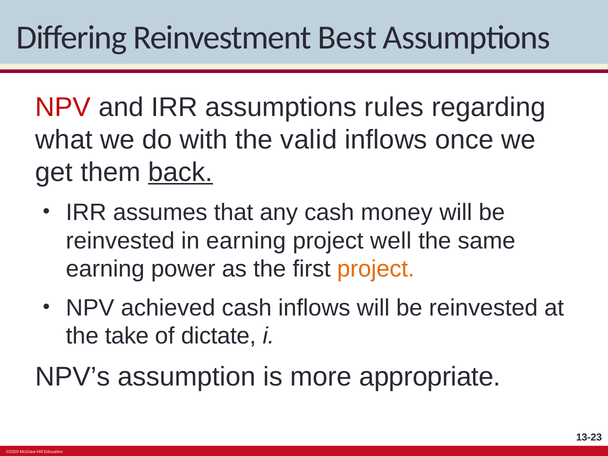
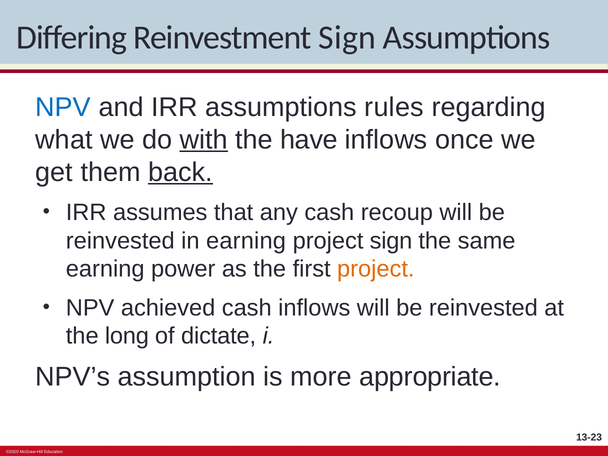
Reinvestment Best: Best -> Sign (347, 38)
NPV colour: red -> blue (63, 107)
with underline: none -> present (204, 140)
valid: valid -> have (309, 140)
money: money -> recoup (397, 212)
project well: well -> sign (391, 241)
take: take -> long (127, 336)
